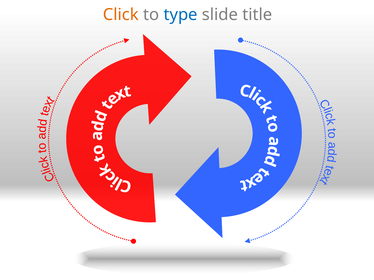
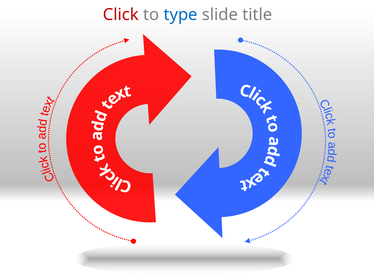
Click colour: orange -> red (121, 15)
